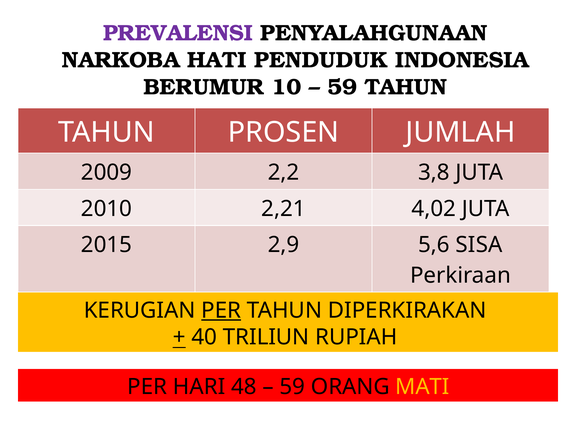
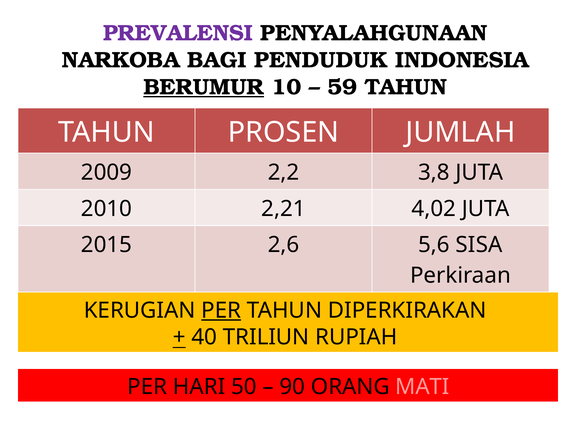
HATI: HATI -> BAGI (217, 60)
BERUMUR underline: none -> present (204, 87)
2,9: 2,9 -> 2,6 (284, 245)
48: 48 -> 50 (244, 387)
59: 59 -> 90 (292, 387)
MATI colour: yellow -> pink (422, 387)
